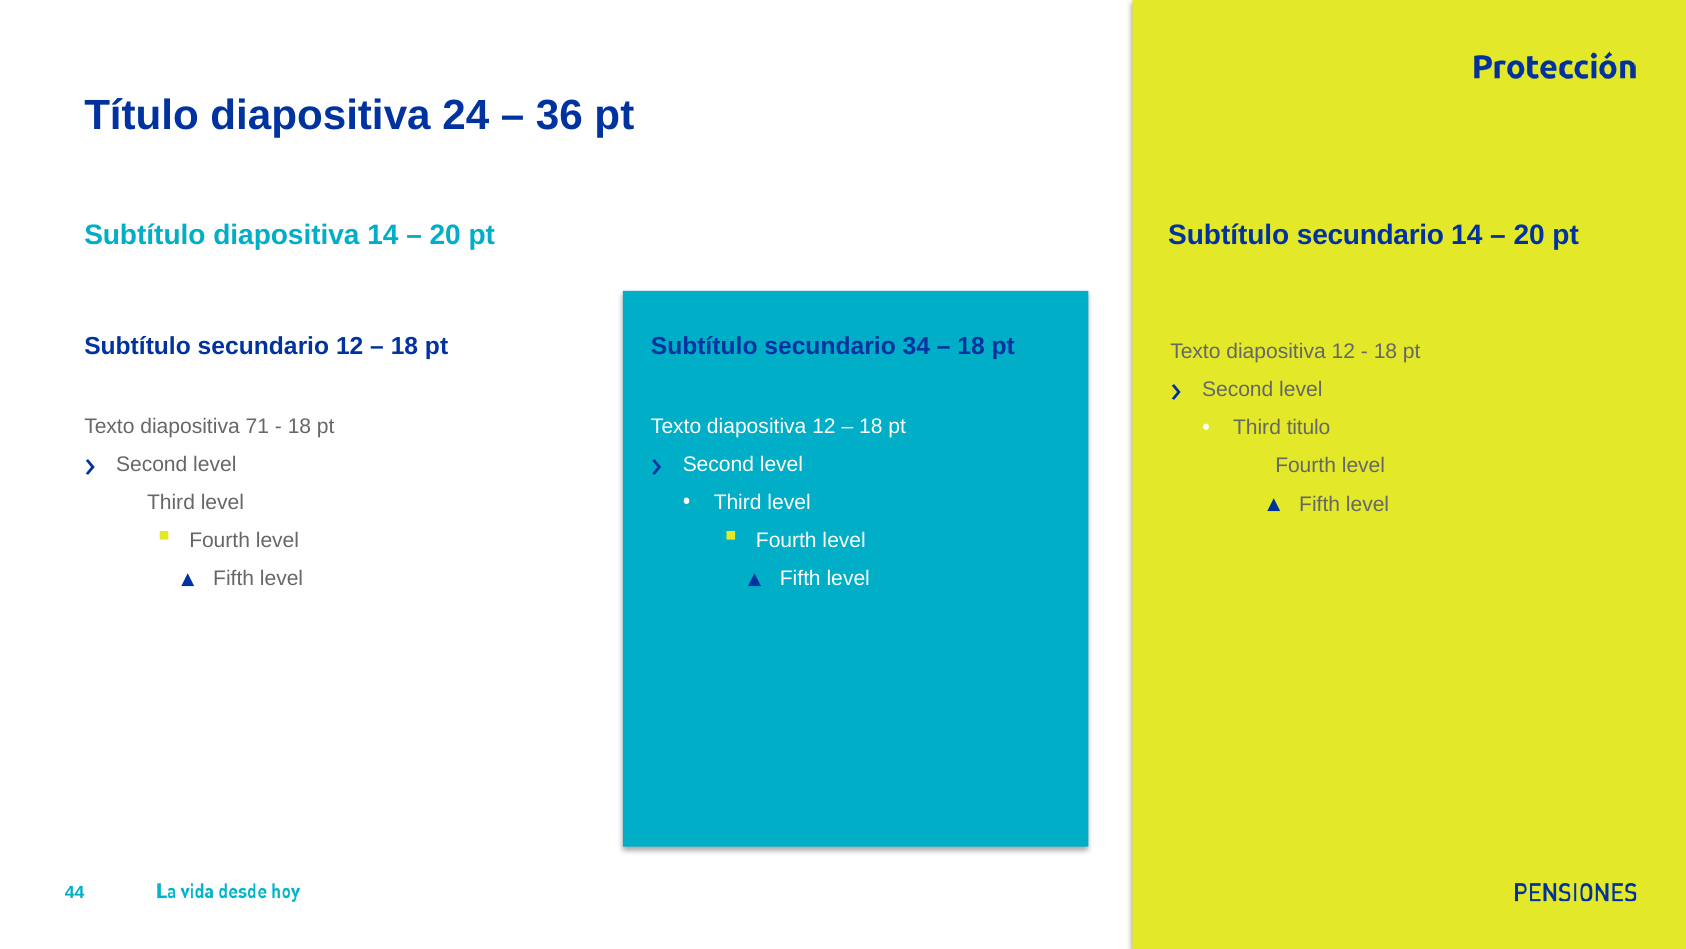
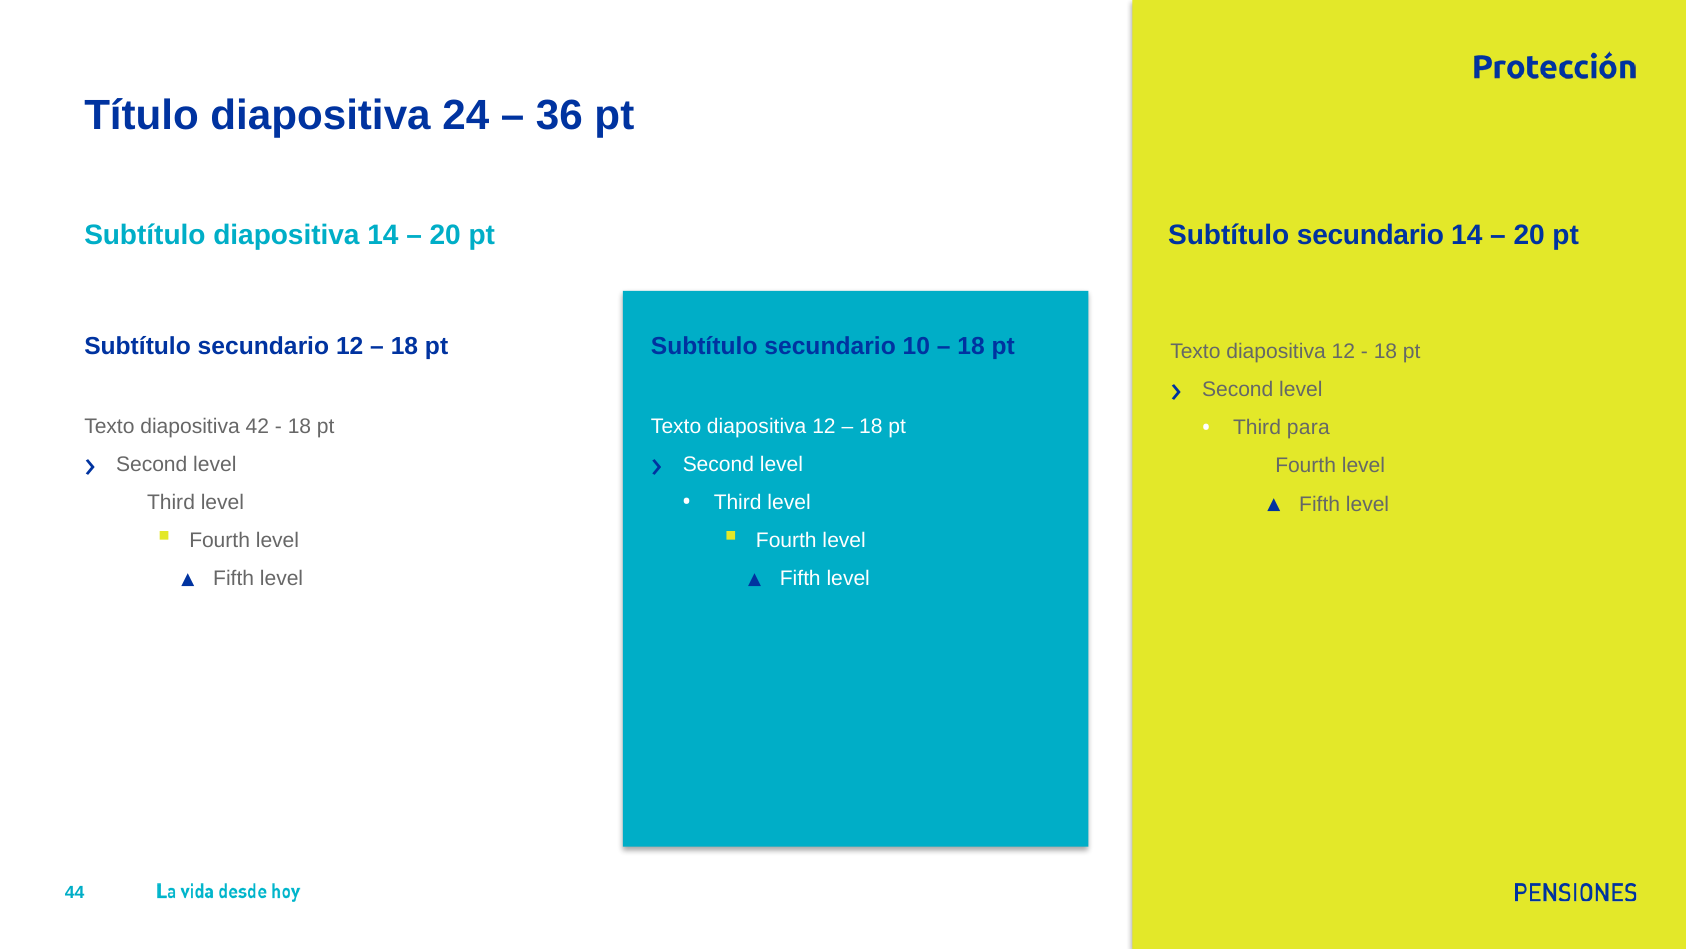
34: 34 -> 10 (916, 346)
71: 71 -> 42 (257, 426)
titulo: titulo -> para (1308, 428)
